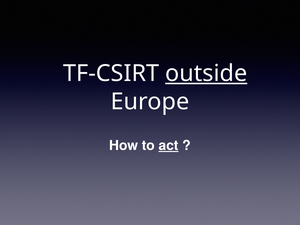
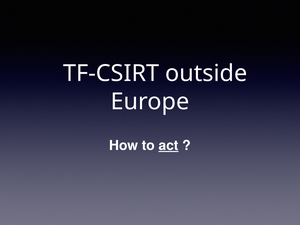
outside underline: present -> none (206, 73)
